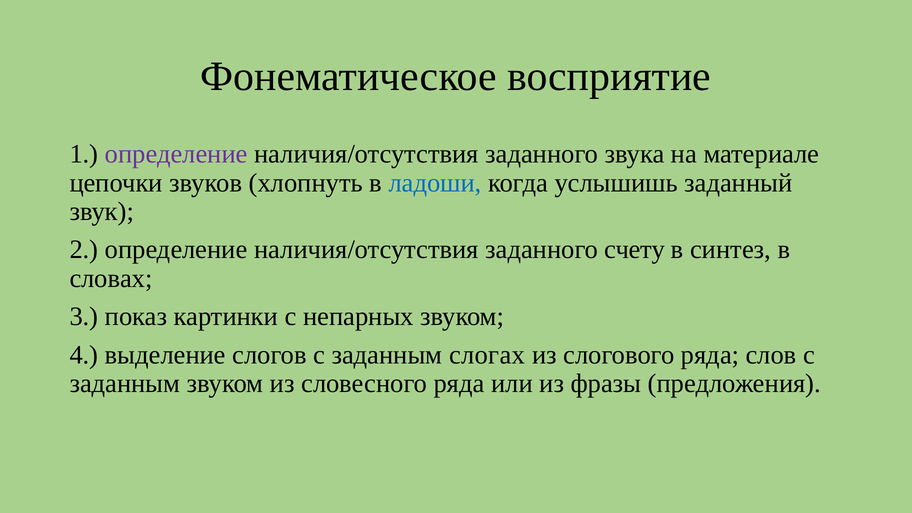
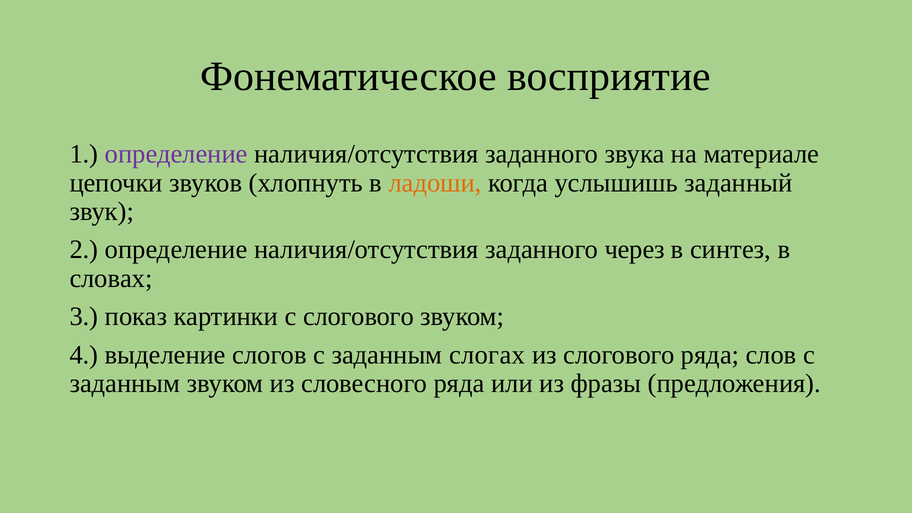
ладоши colour: blue -> orange (435, 183)
счету: счету -> через (635, 250)
с непарных: непарных -> слогового (358, 317)
